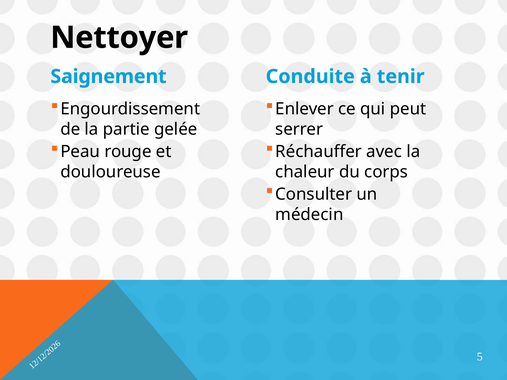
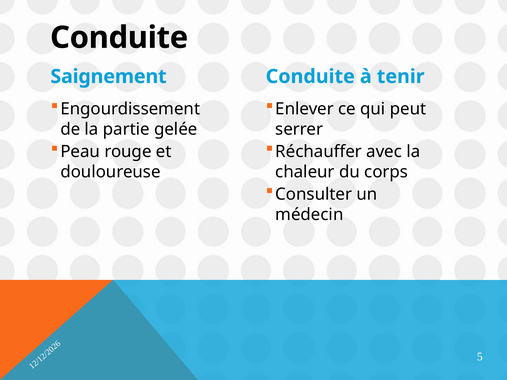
Nettoyer: Nettoyer -> Conduite (119, 38)
